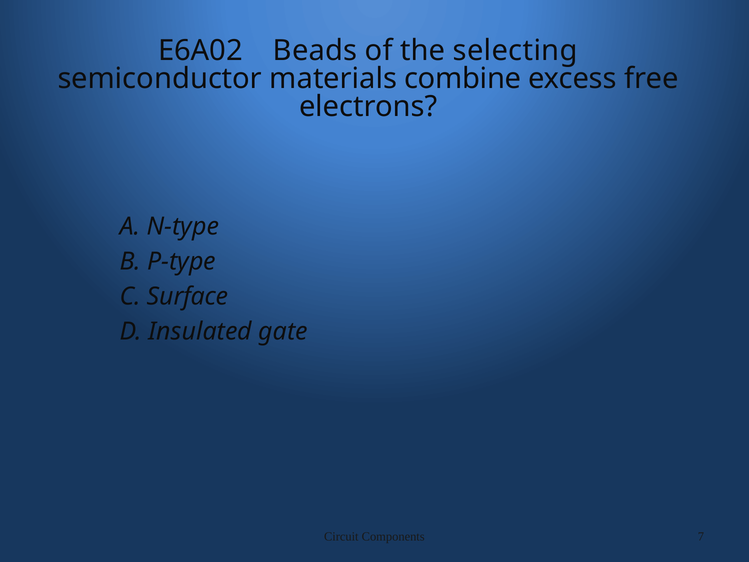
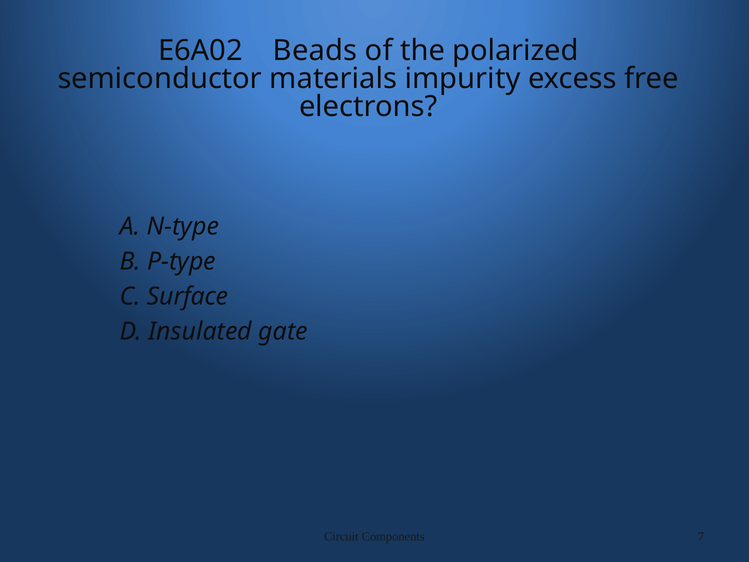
selecting: selecting -> polarized (515, 51)
combine: combine -> impurity (463, 79)
